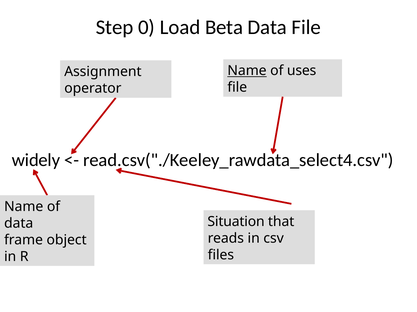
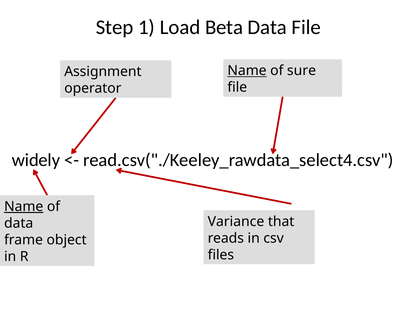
0: 0 -> 1 (147, 28)
uses: uses -> sure (302, 71)
Name underline: none -> present (24, 207)
Situation: Situation -> Variance (236, 222)
